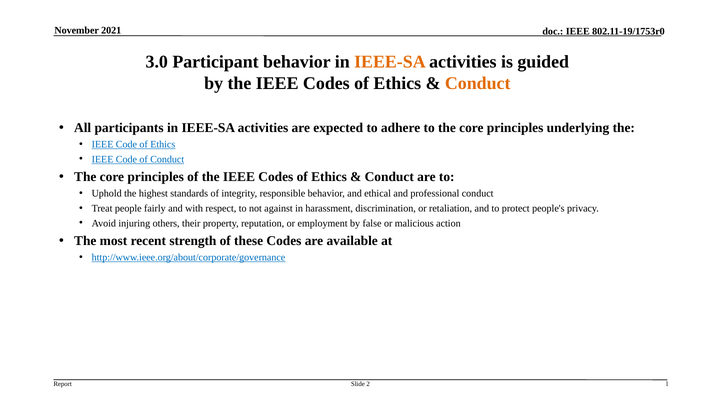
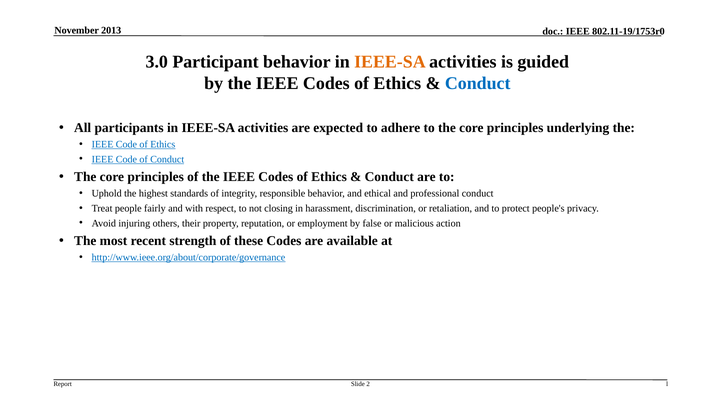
2021: 2021 -> 2013 (111, 30)
Conduct colour: orange -> blue (478, 83)
against: against -> closing (279, 208)
